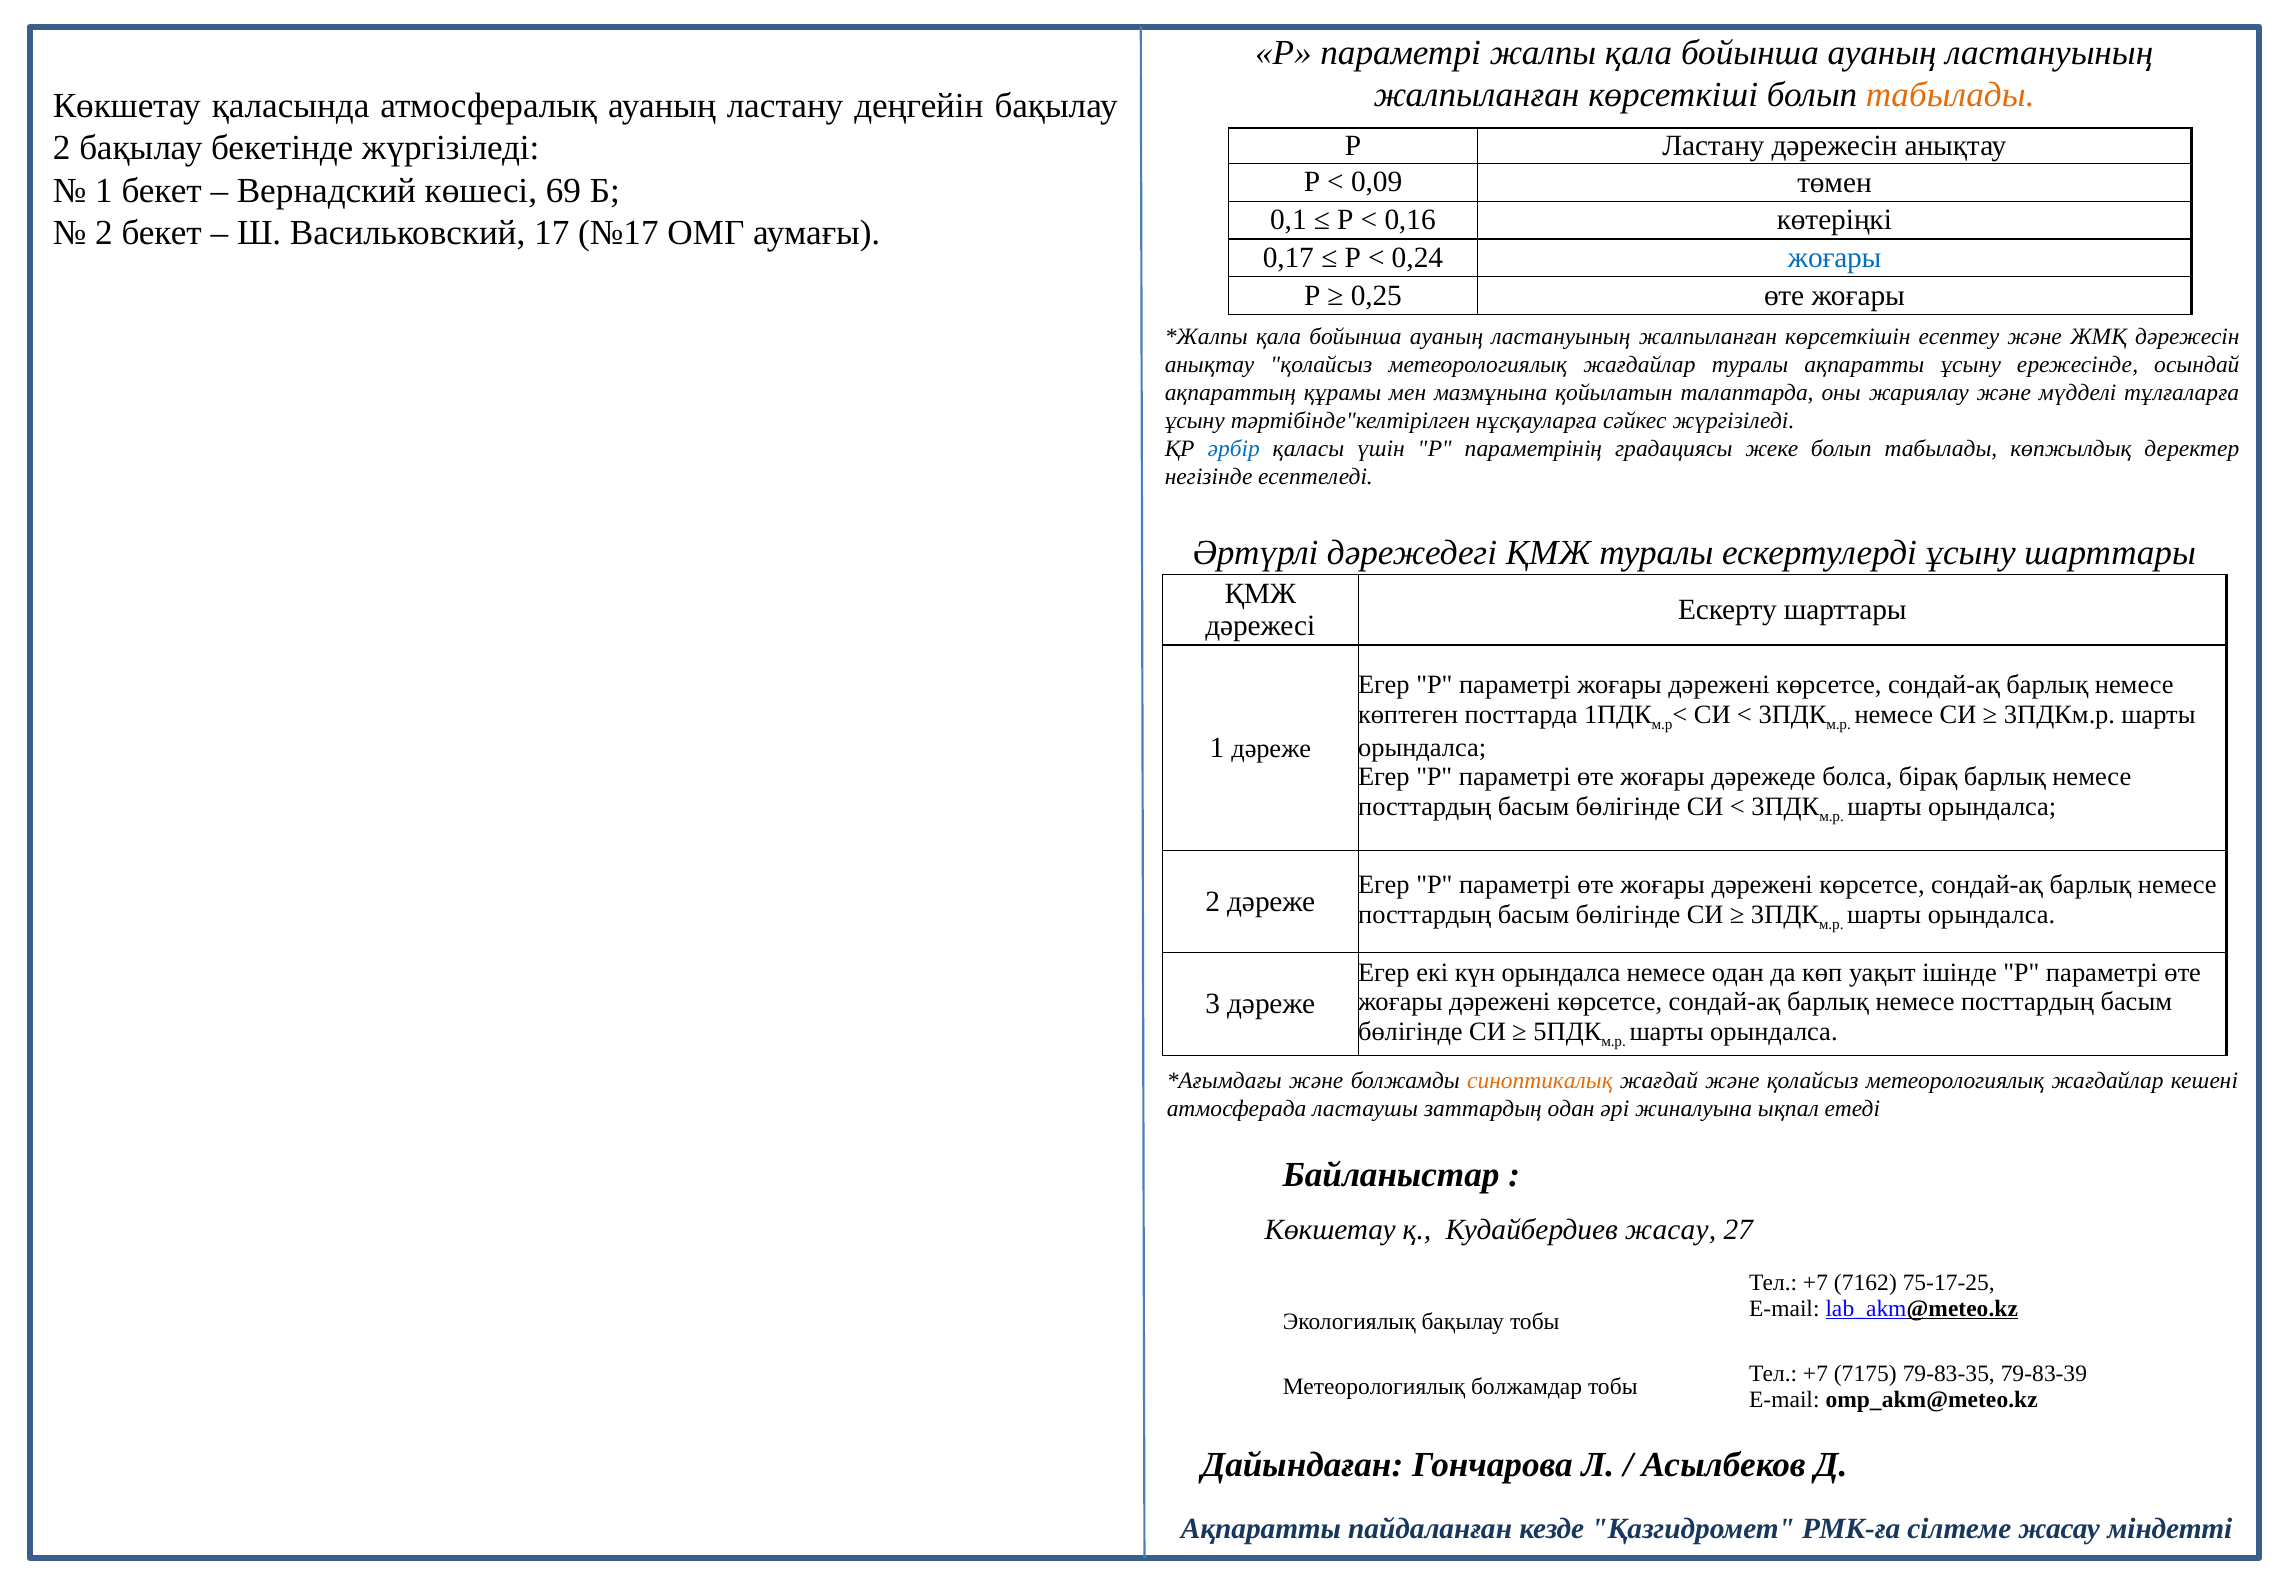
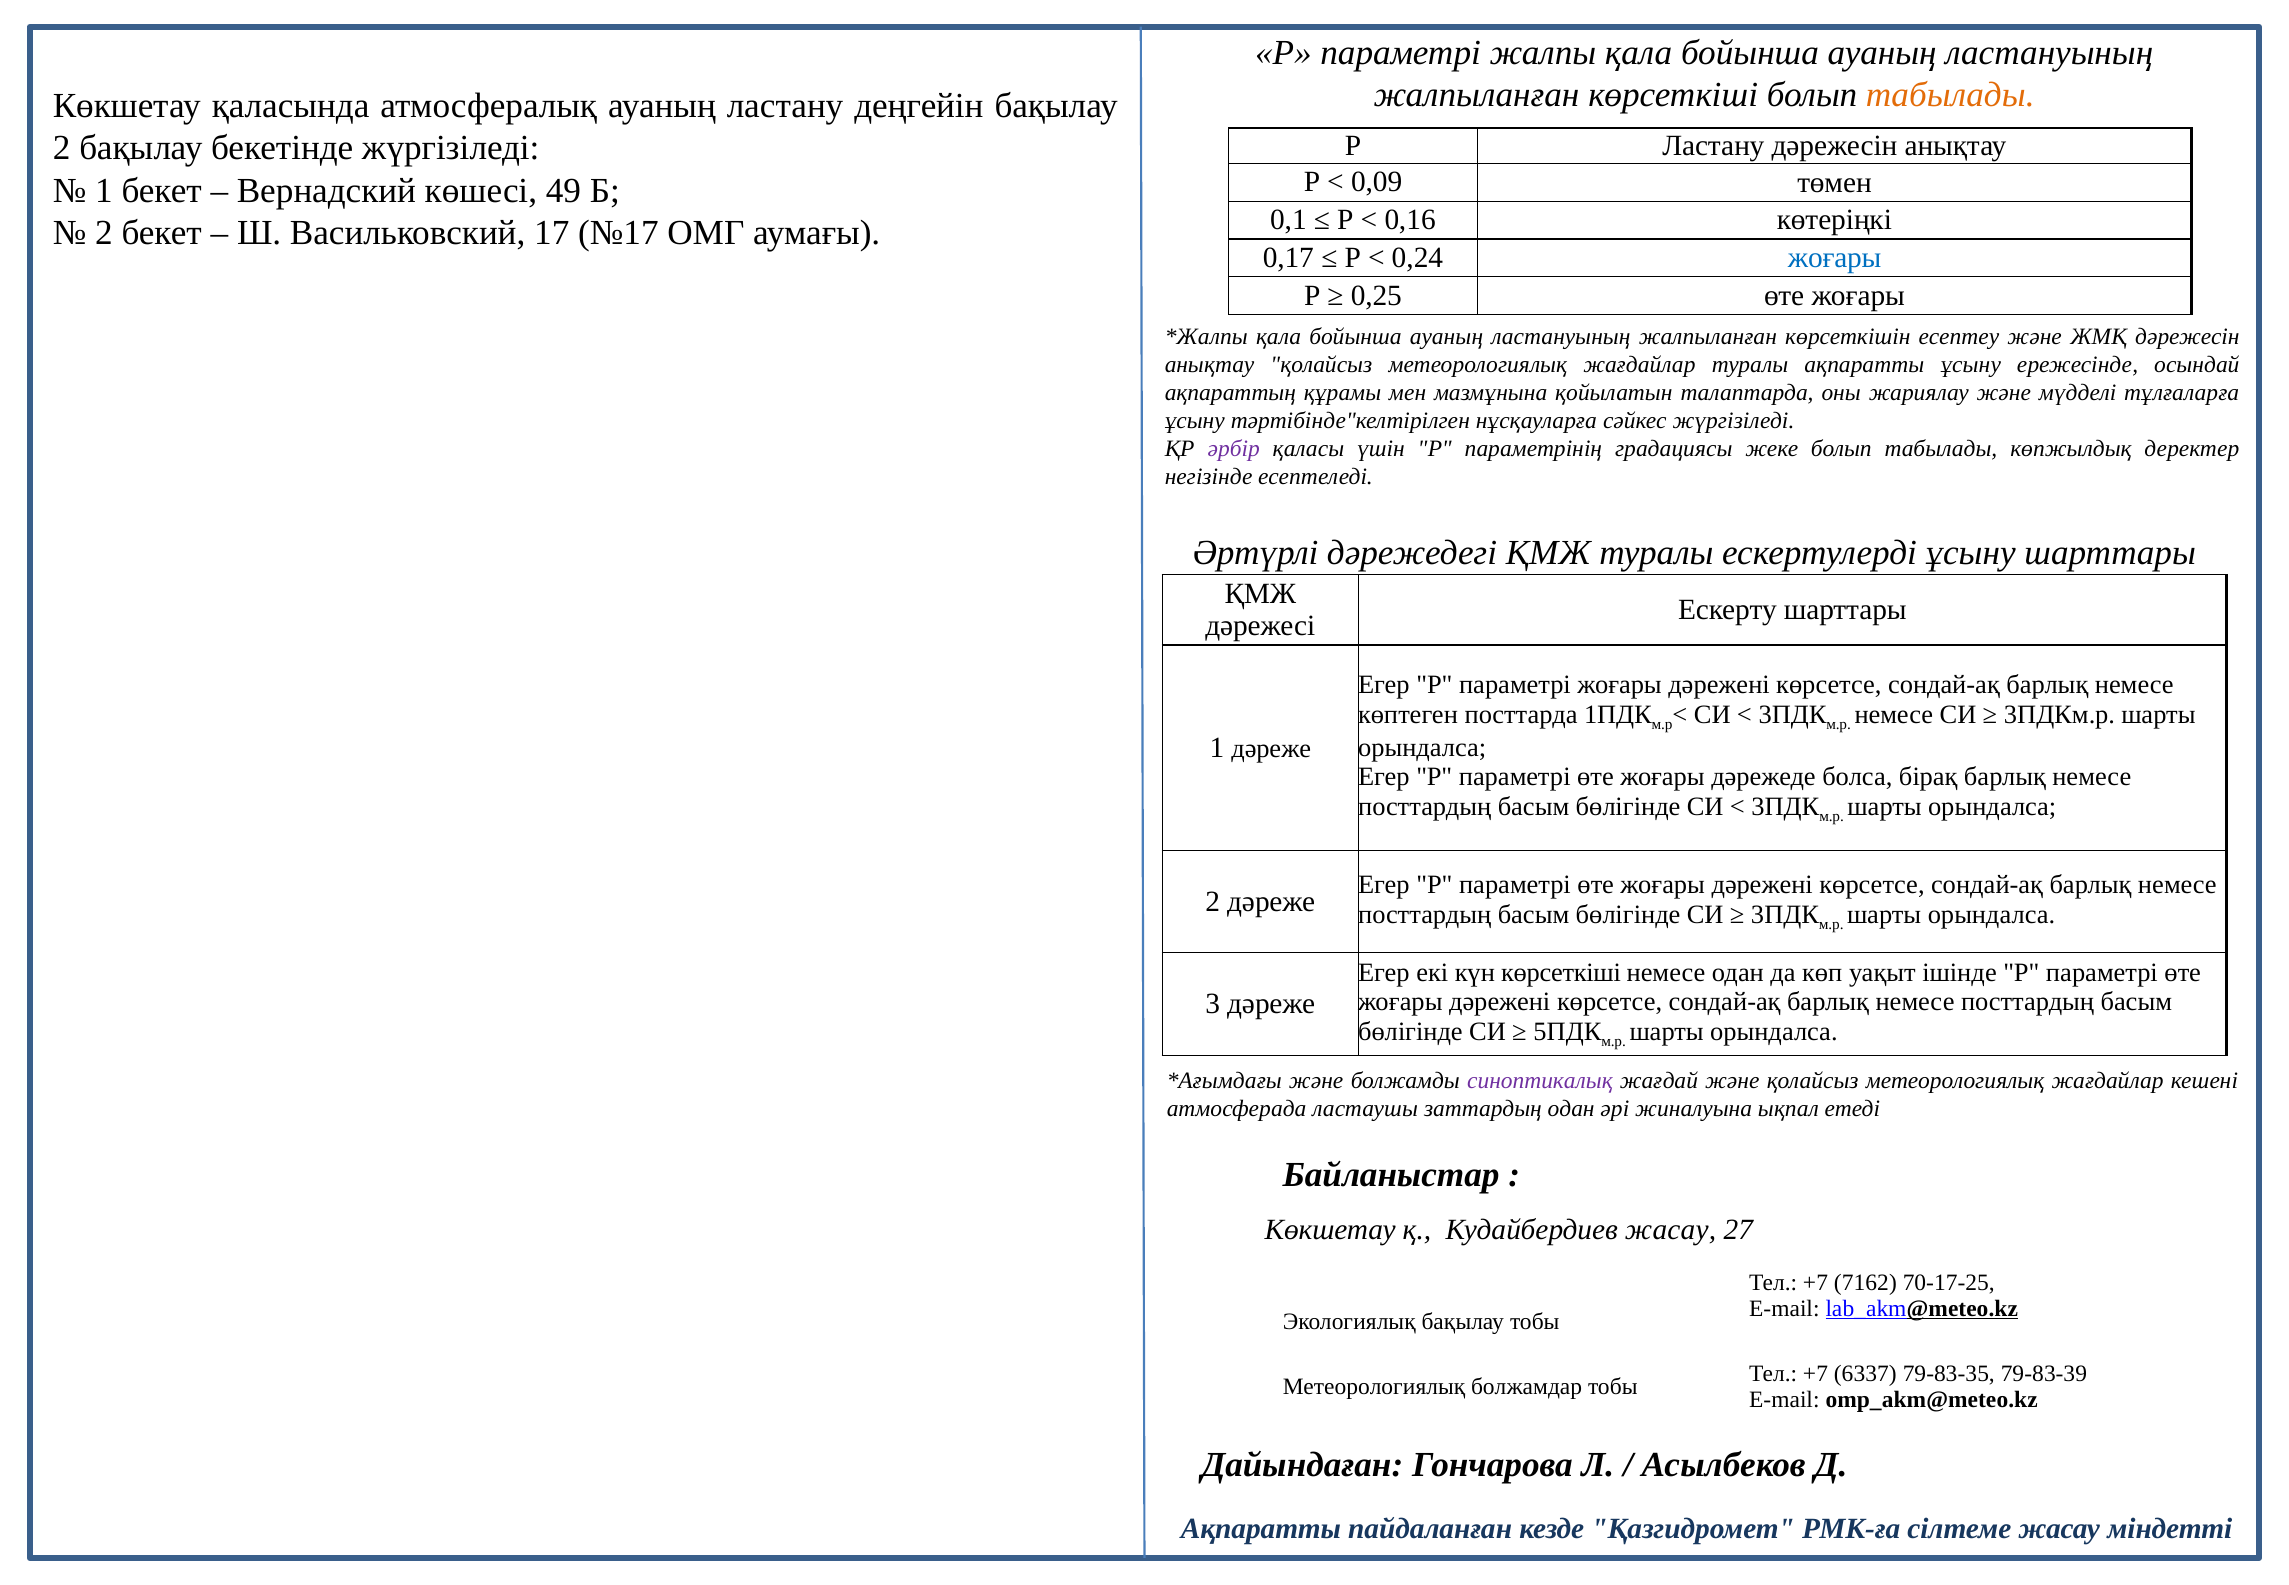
69: 69 -> 49 (563, 190)
әрбір colour: blue -> purple (1234, 449)
күн орындалса: орындалса -> көрсеткіші (1561, 973)
синоптикалық colour: orange -> purple (1540, 1080)
75-17-25: 75-17-25 -> 70-17-25 (1949, 1282)
7175: 7175 -> 6337 (1865, 1374)
